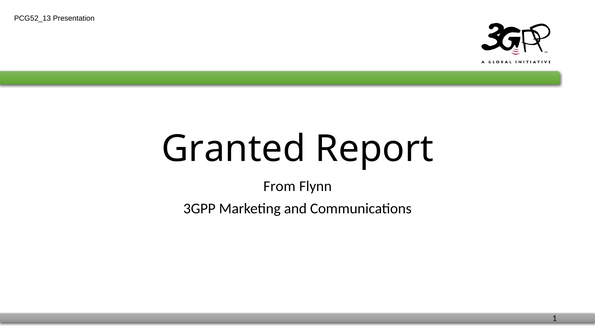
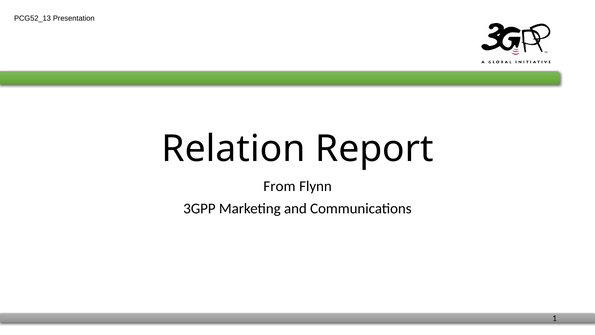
Granted: Granted -> Relation (233, 149)
